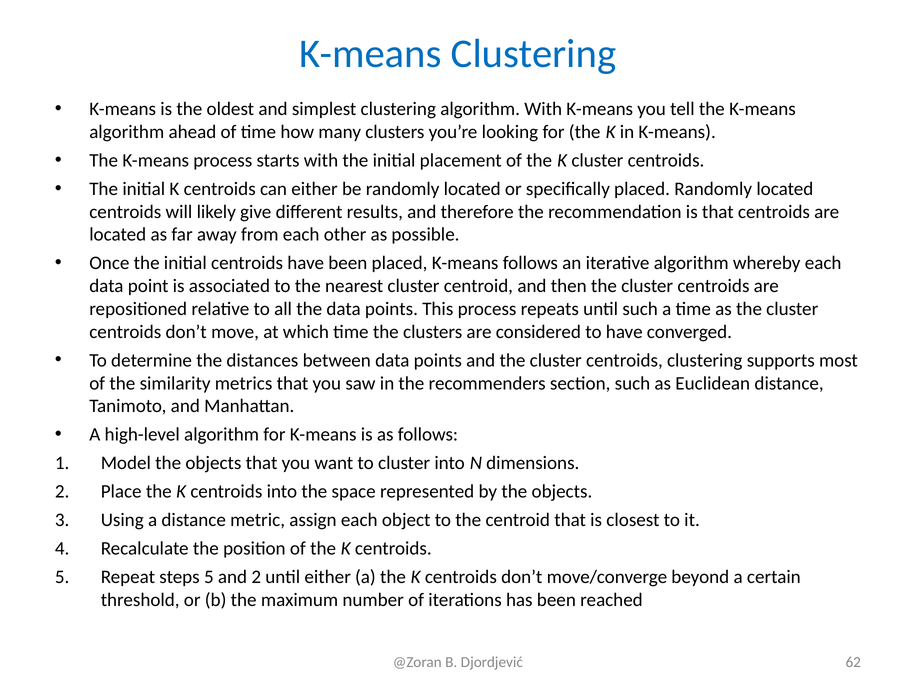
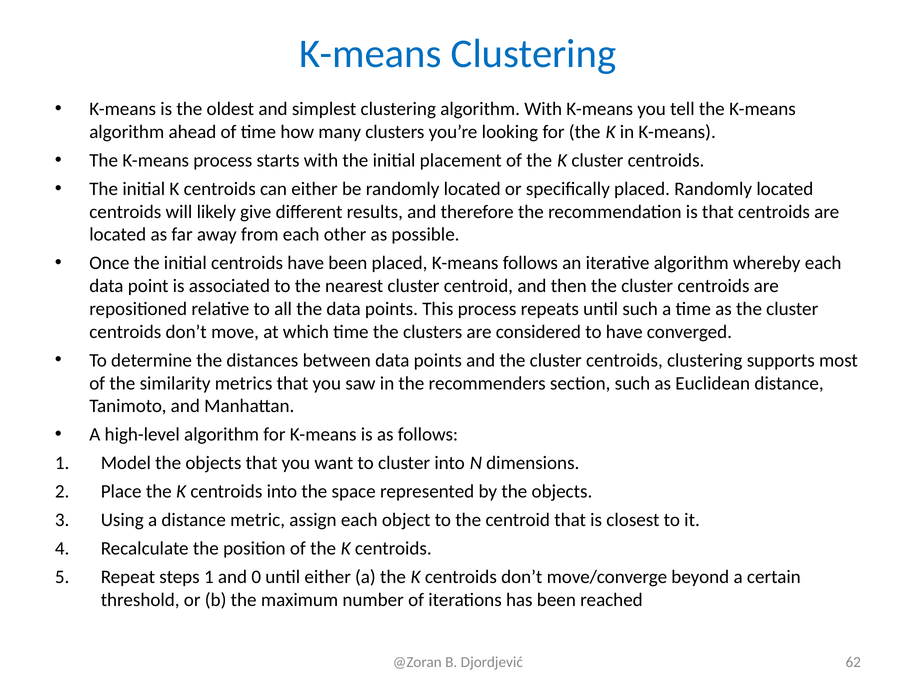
steps 5: 5 -> 1 (209, 577)
and 2: 2 -> 0 (256, 577)
